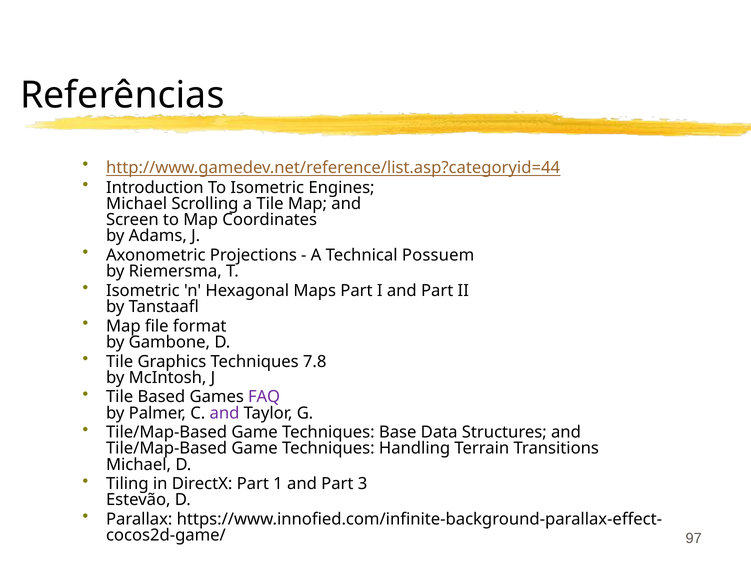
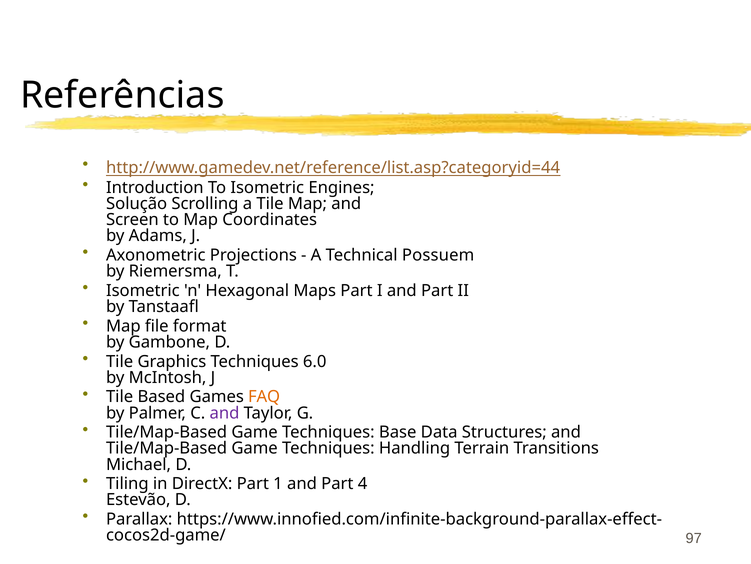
Michael: Michael -> Solução (137, 203)
7.8: 7.8 -> 6.0 (315, 361)
FAQ colour: purple -> orange (264, 396)
3: 3 -> 4 (363, 483)
